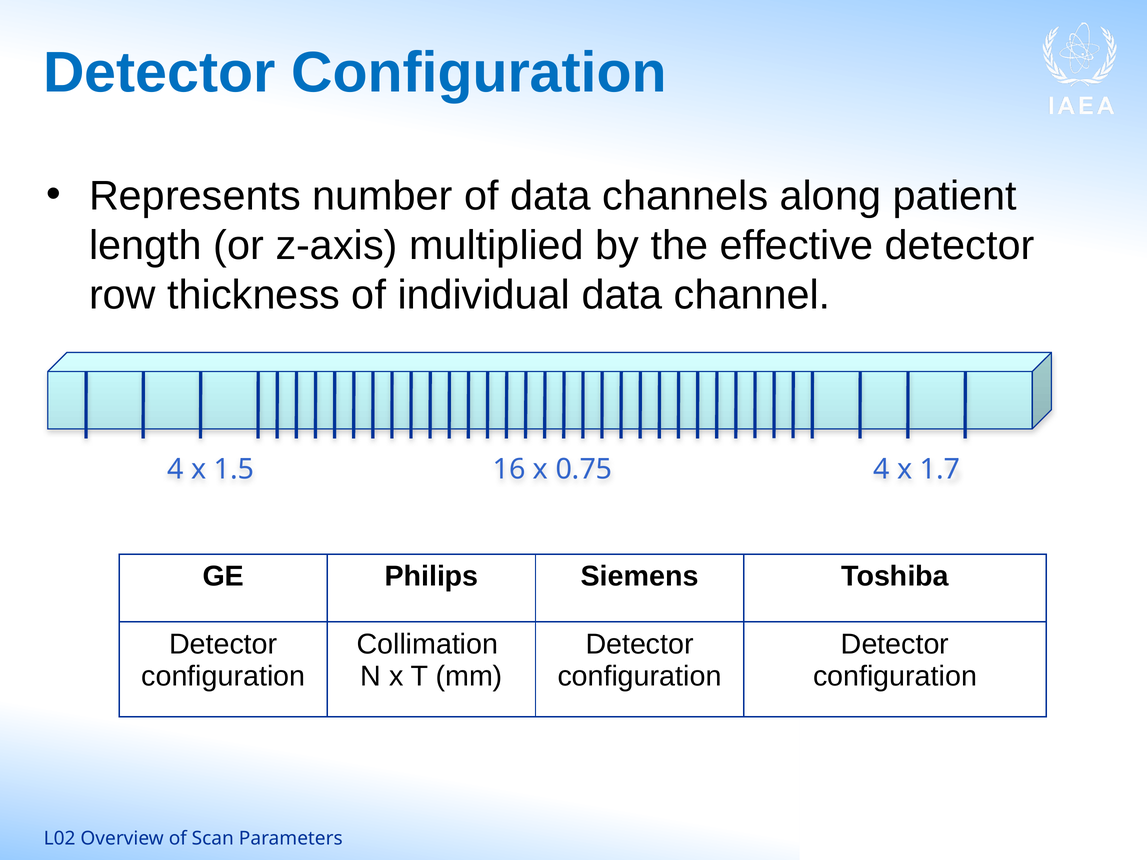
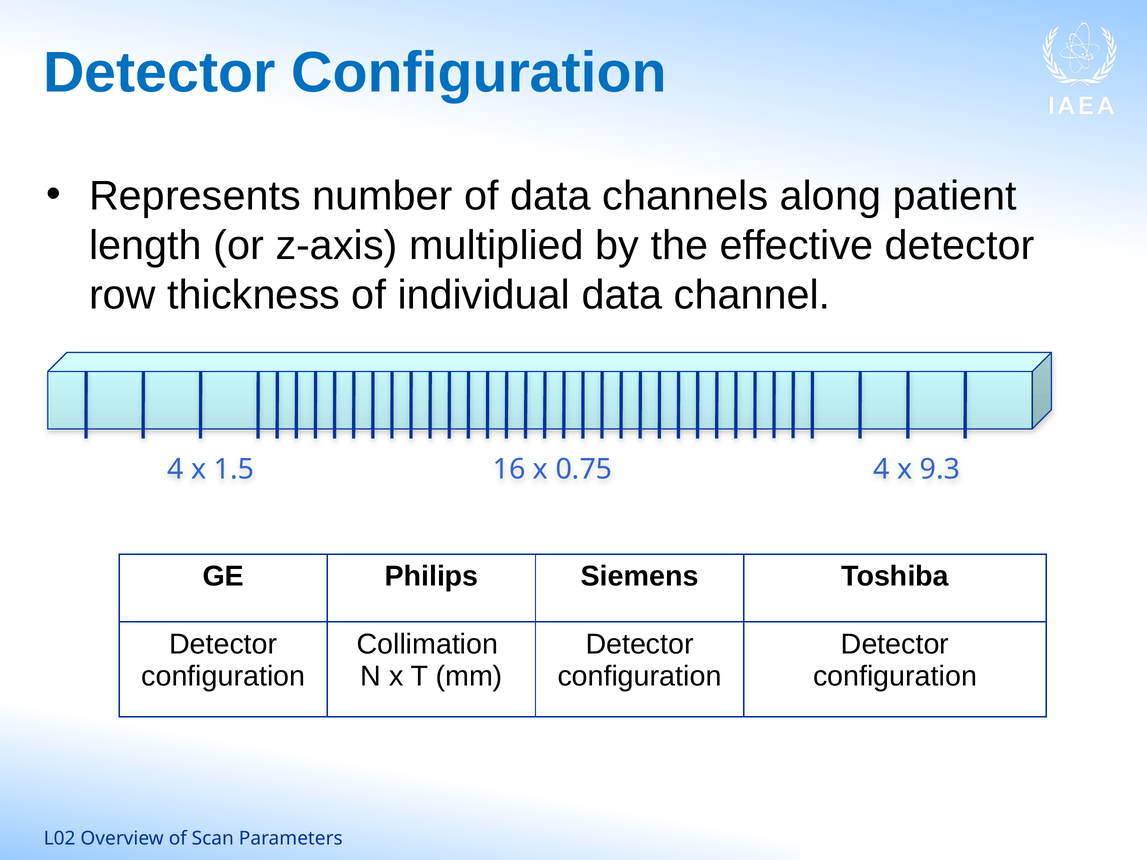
1.7: 1.7 -> 9.3 (940, 469)
